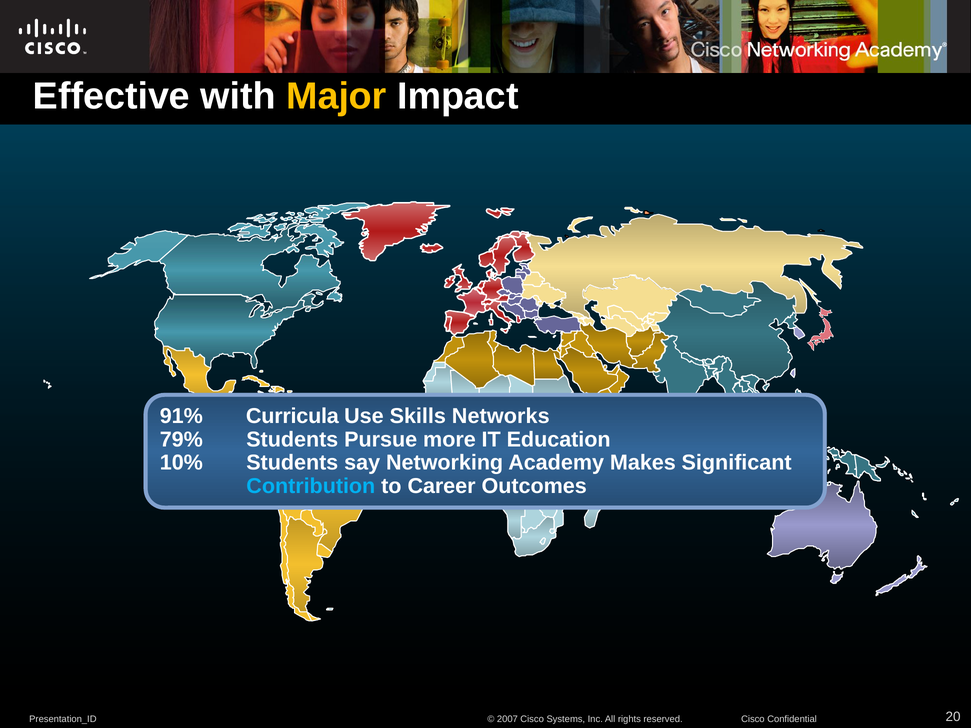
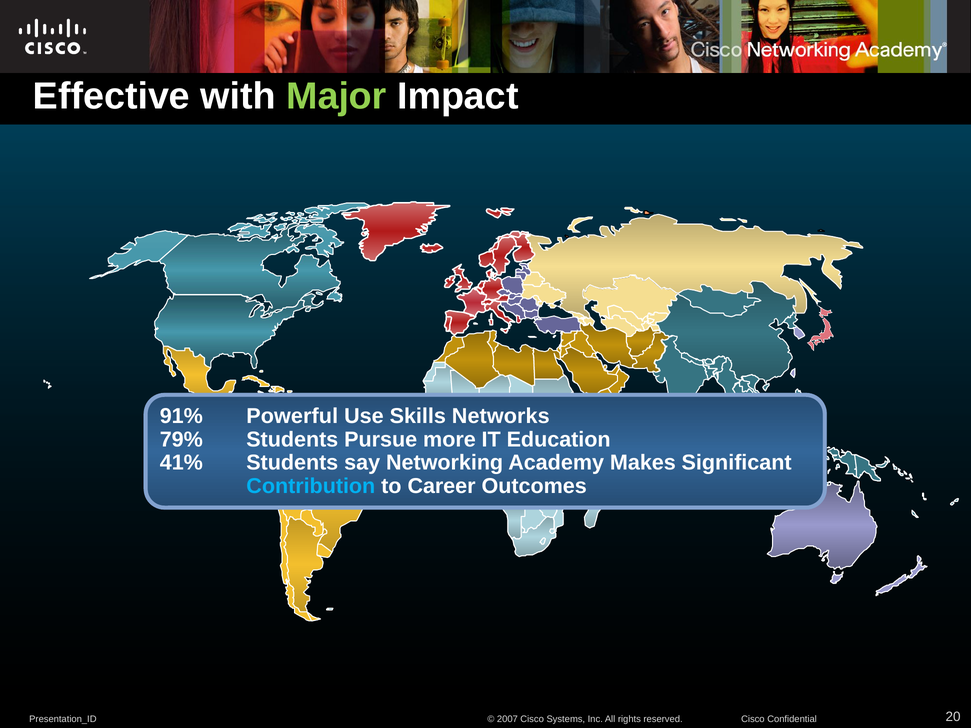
Major colour: yellow -> light green (336, 96)
Curricula: Curricula -> Powerful (292, 416)
10%: 10% -> 41% (181, 463)
